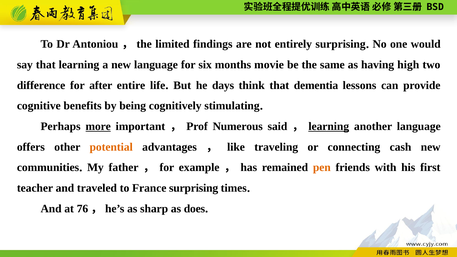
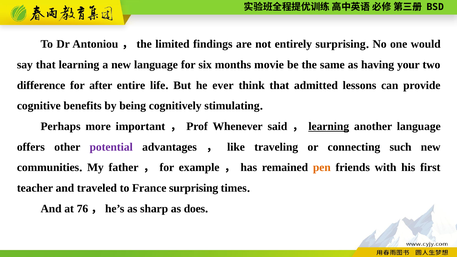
high: high -> your (408, 65)
days: days -> ever (223, 85)
dementia: dementia -> admitted (316, 85)
more underline: present -> none (98, 126)
Numerous: Numerous -> Whenever (238, 126)
potential colour: orange -> purple (111, 147)
cash: cash -> such (401, 147)
